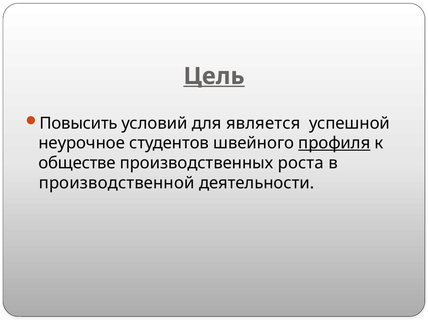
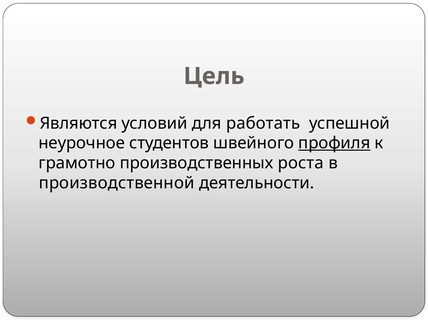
Цель underline: present -> none (214, 76)
Повысить: Повысить -> Являются (79, 123)
является: является -> работать (263, 123)
обществе: обществе -> грамотно (77, 163)
